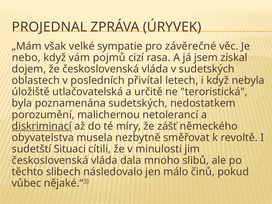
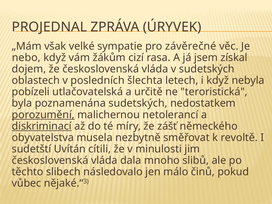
pojmů: pojmů -> žákům (109, 58)
přivítal: přivítal -> šlechta (145, 80)
úložiště: úložiště -> pobízeli (31, 92)
porozumění underline: none -> present (43, 115)
Situaci: Situaci -> Uvítán (70, 149)
